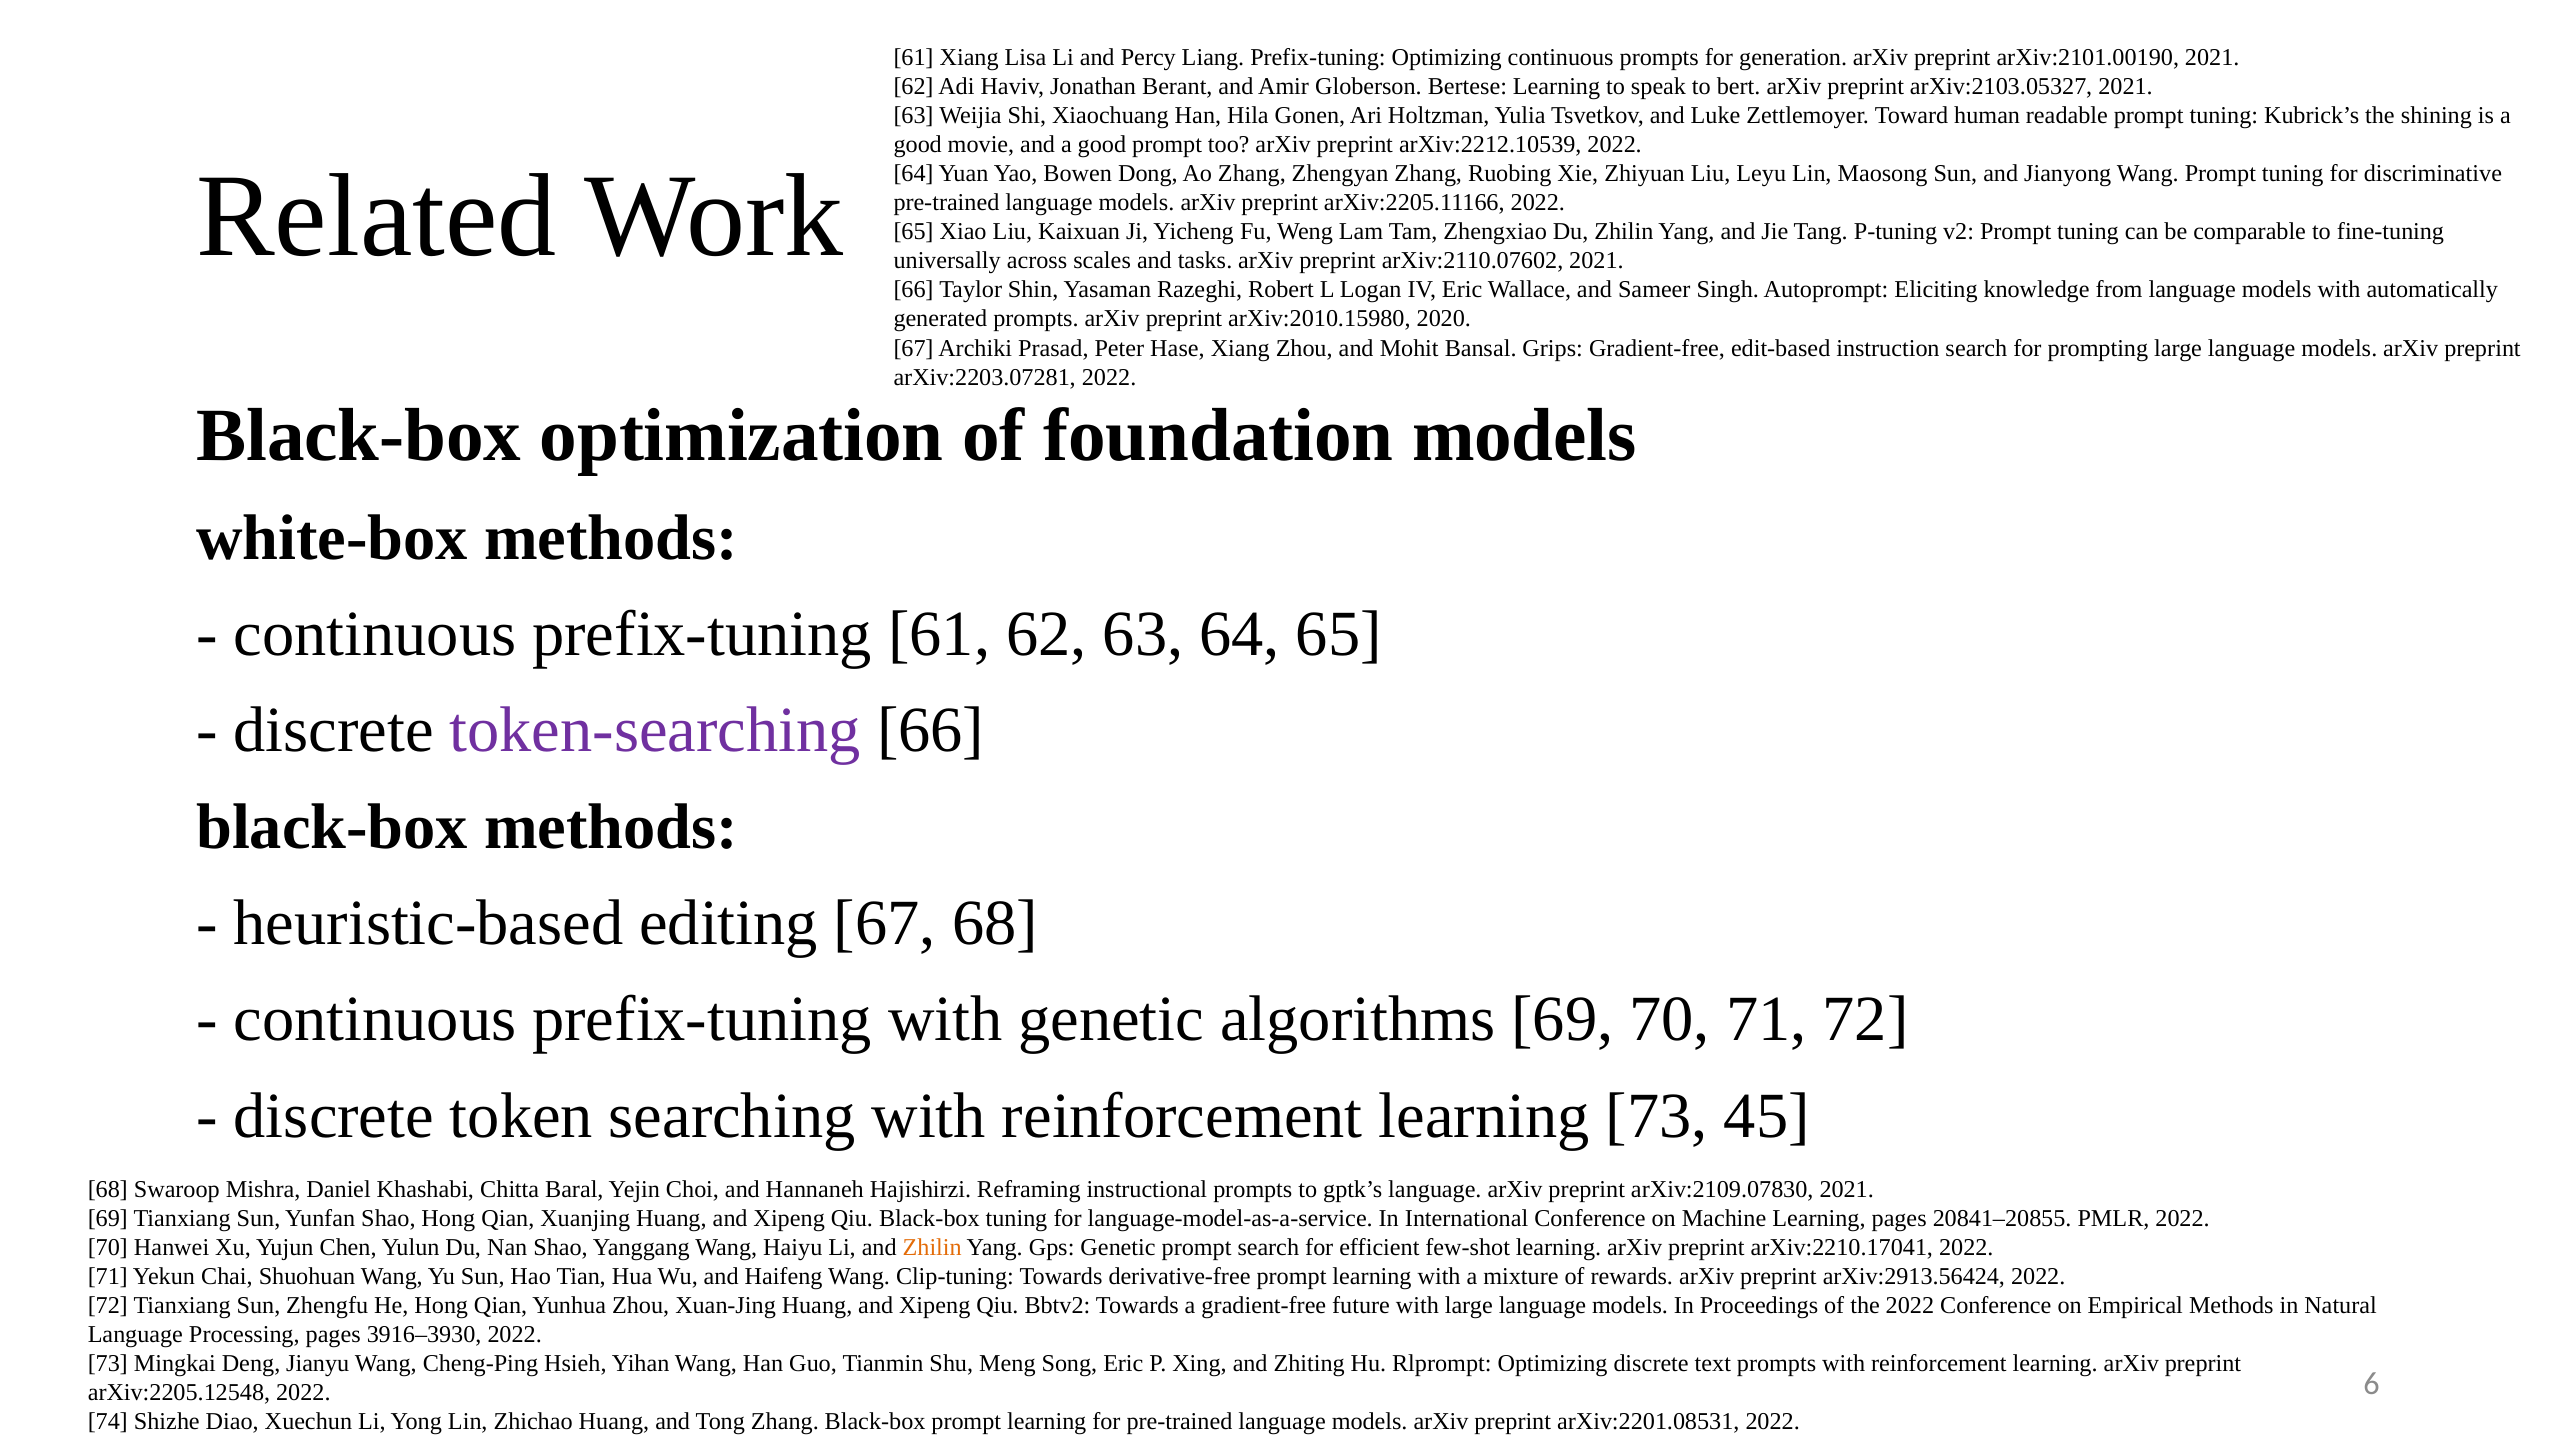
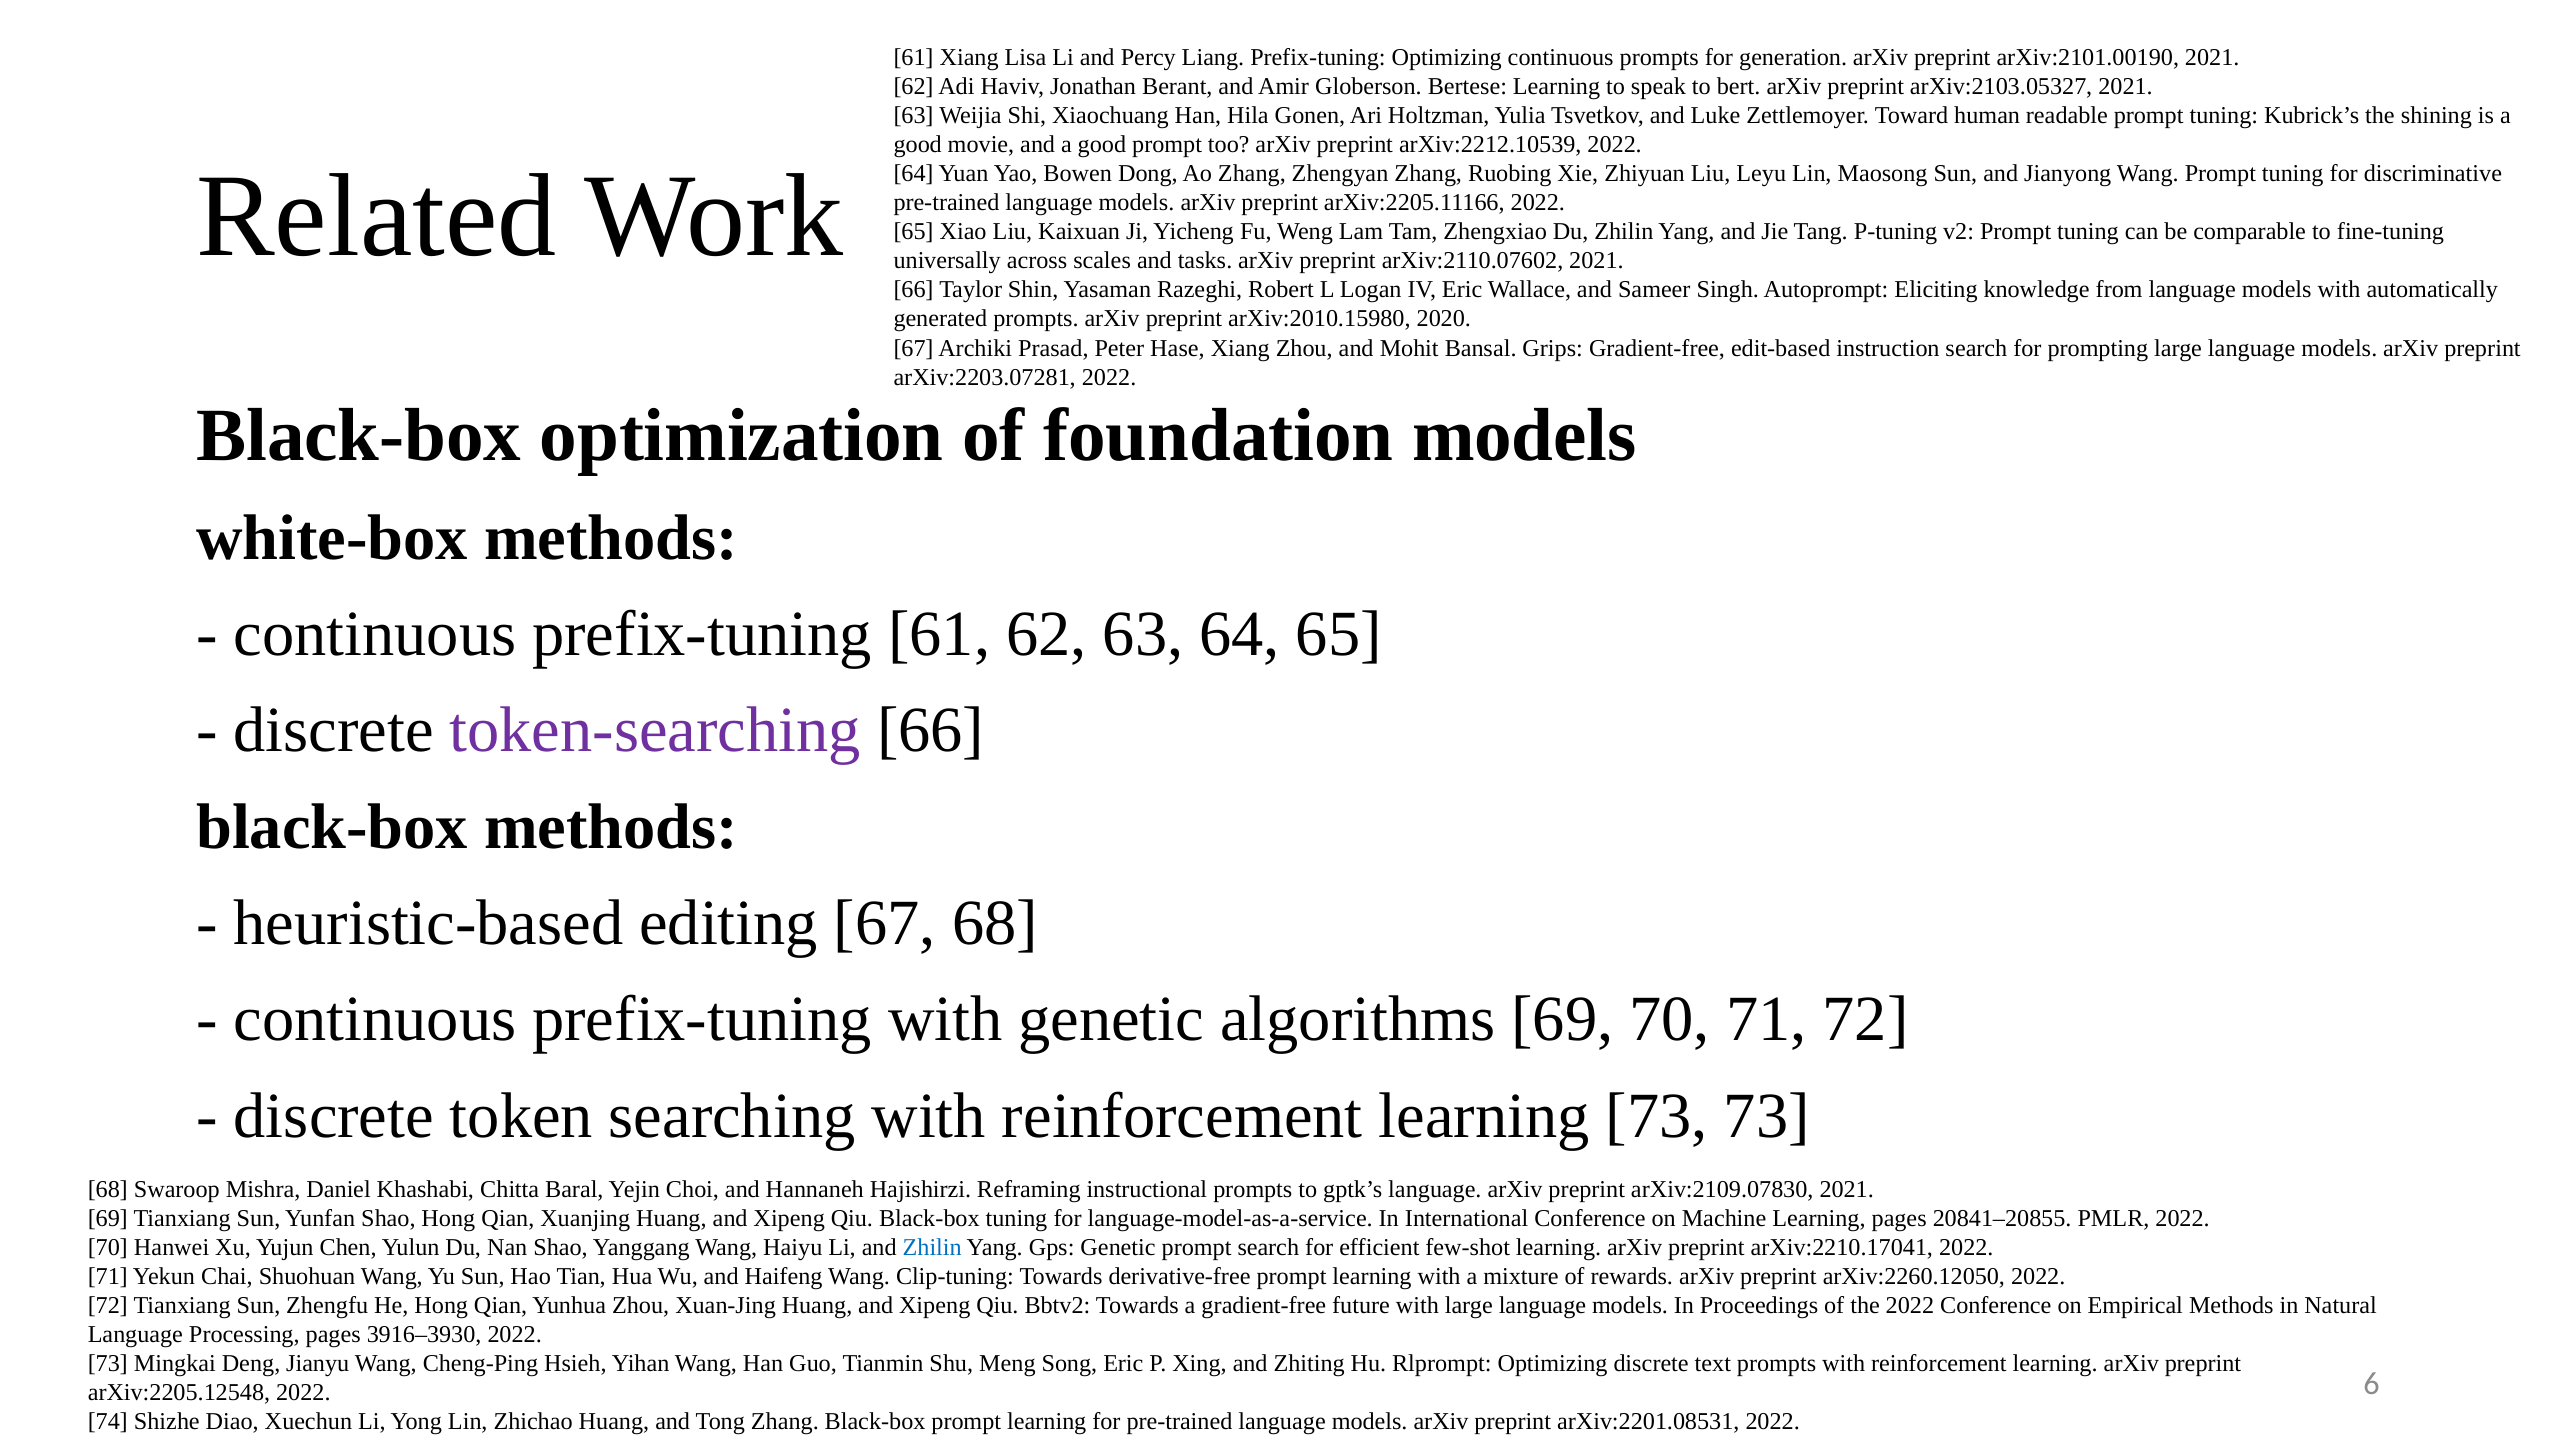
73 45: 45 -> 73 (1767, 1116)
Zhilin colour: orange -> blue (932, 1247)
arXiv:2913.56424: arXiv:2913.56424 -> arXiv:2260.12050 (1914, 1276)
